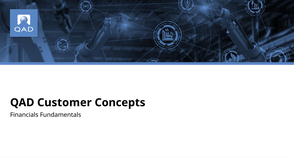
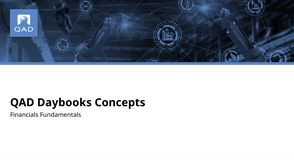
Customer: Customer -> Daybooks (64, 102)
